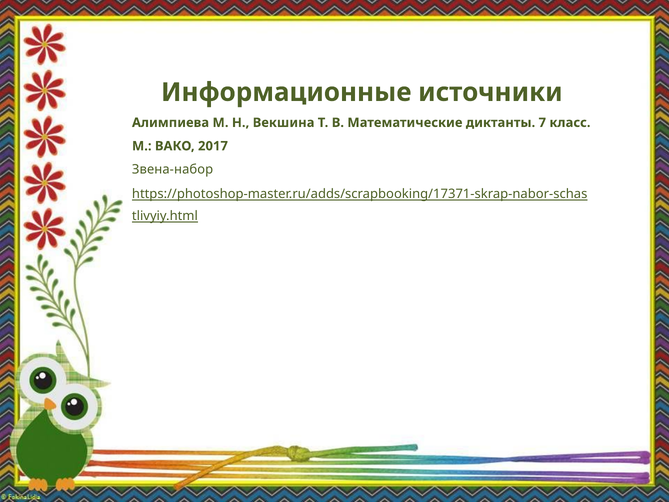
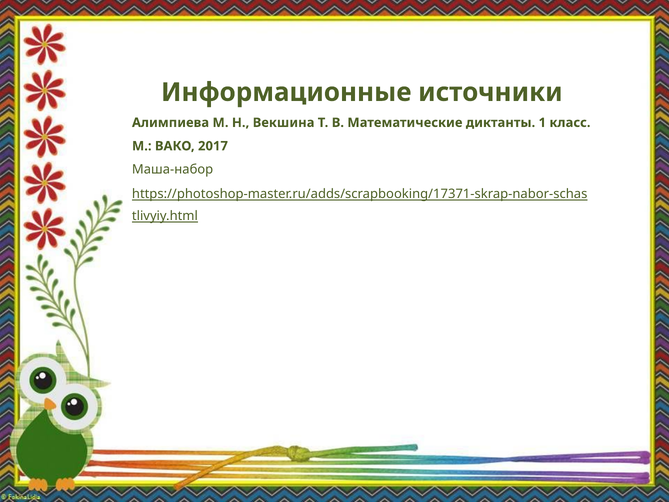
7: 7 -> 1 (542, 123)
Звена-набор: Звена-набор -> Маша-набор (173, 169)
